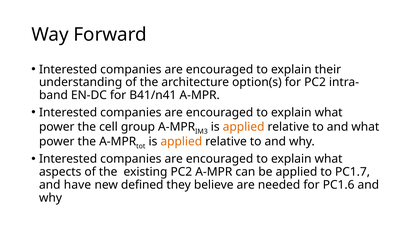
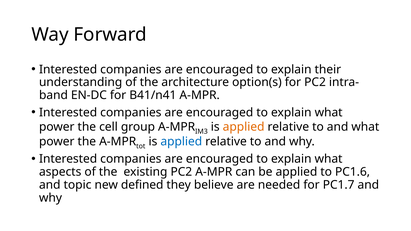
applied colour: orange -> blue (181, 142)
PC1.7: PC1.7 -> PC1.6 (353, 172)
have: have -> topic (78, 185)
PC1.6: PC1.6 -> PC1.7 (339, 185)
